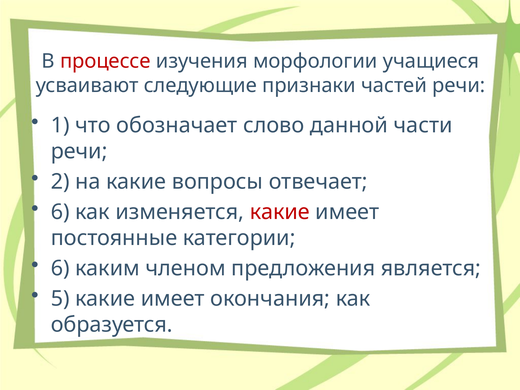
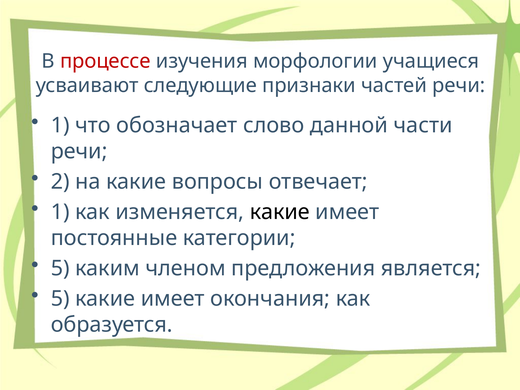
6: 6 -> 1 (60, 212)
какие colour: red -> black (280, 212)
6: 6 -> 5 (60, 268)
